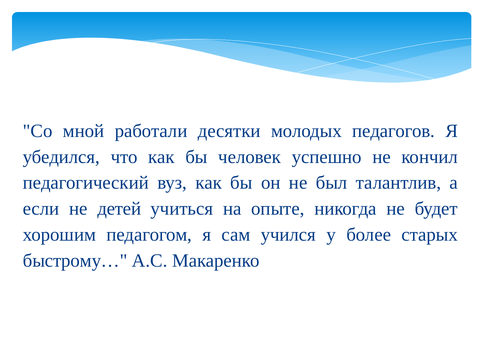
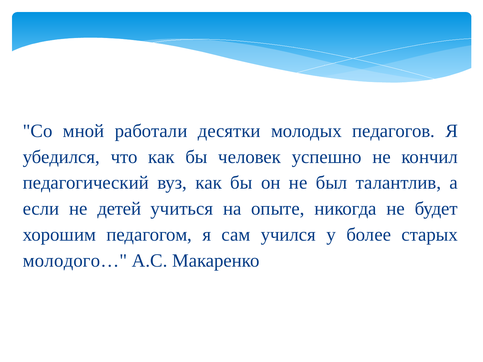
быстрому…: быстрому… -> молодого… (75, 261)
